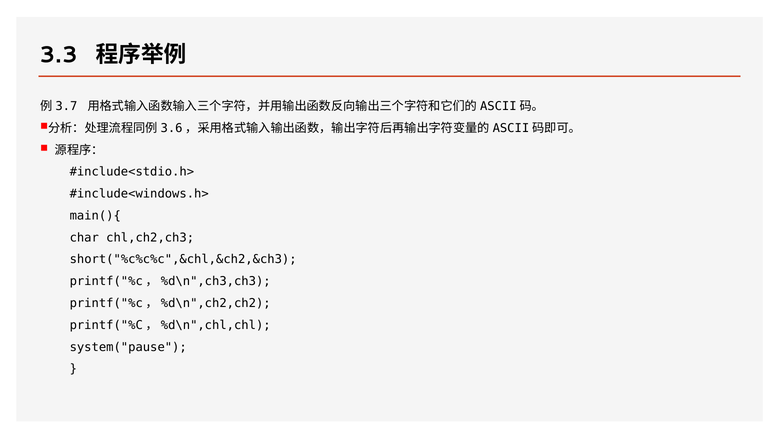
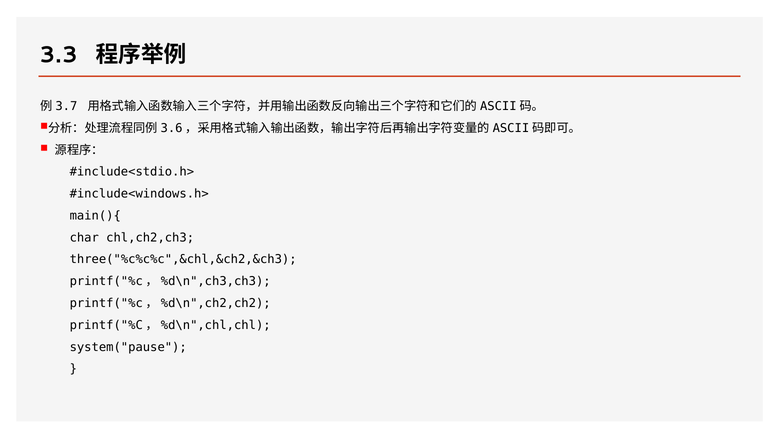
short("%c%c%c",&chl,&ch2,&ch3: short("%c%c%c",&chl,&ch2,&ch3 -> three("%c%c%c",&chl,&ch2,&ch3 (183, 260)
